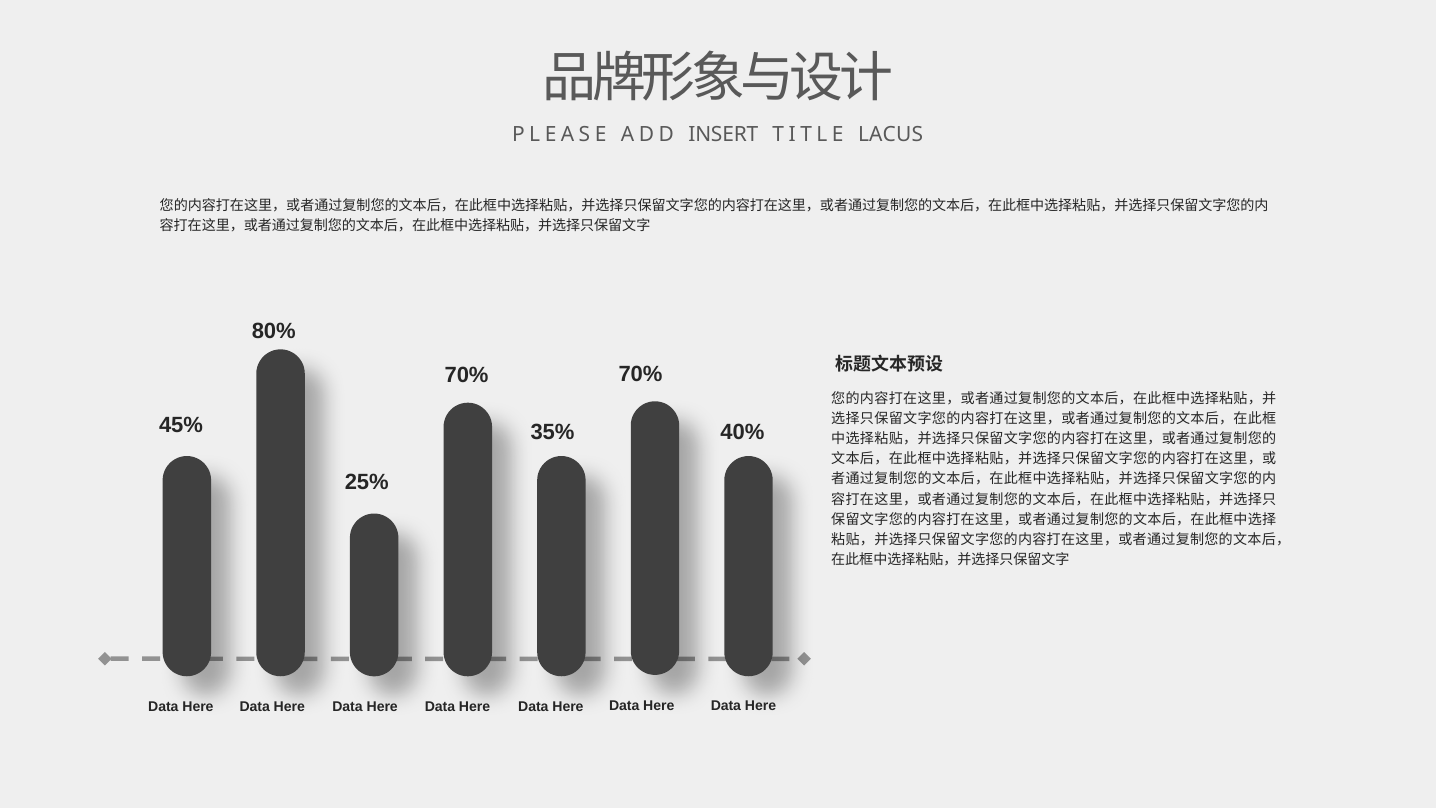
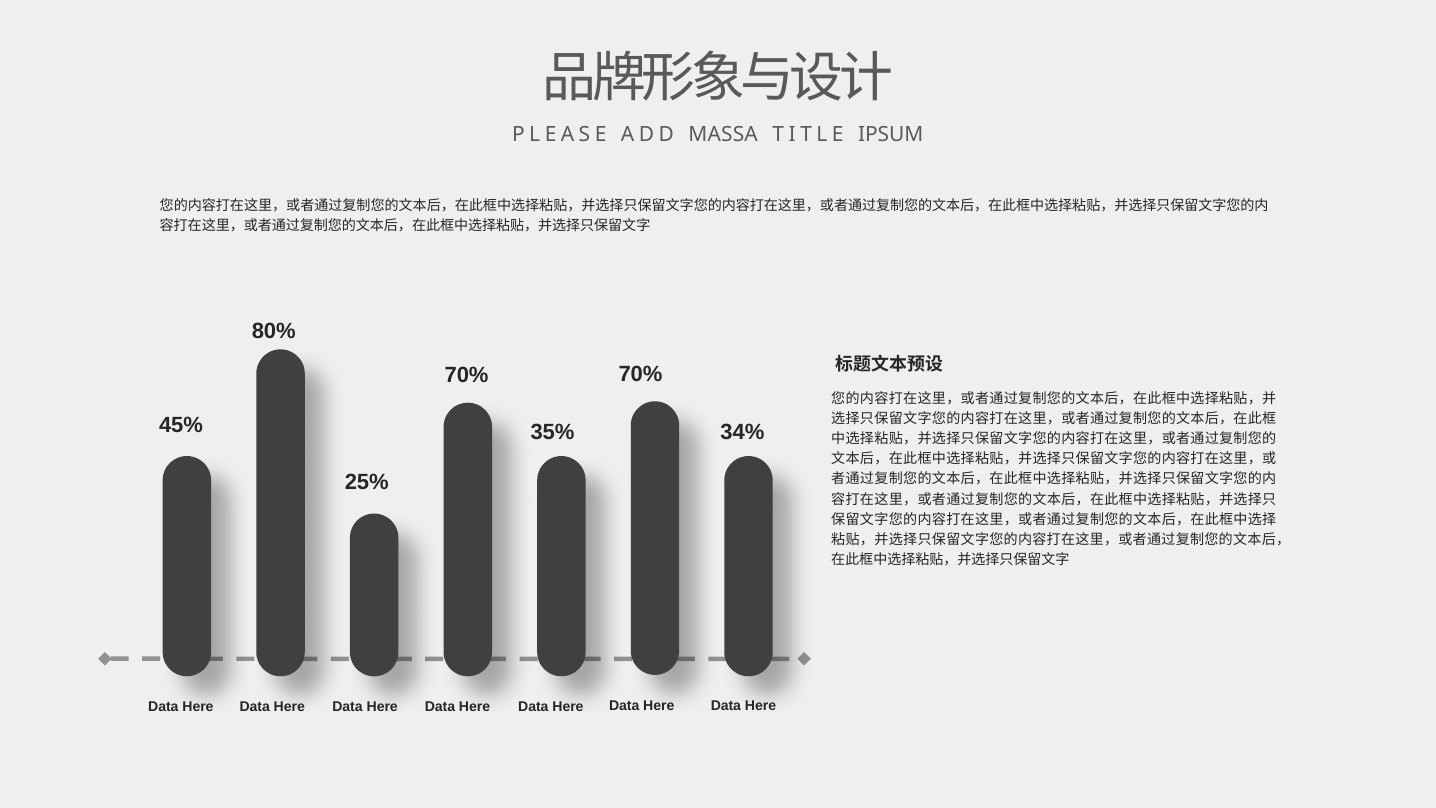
INSERT: INSERT -> MASSA (723, 135)
LACUS: LACUS -> IPSUM (891, 135)
40%: 40% -> 34% (742, 432)
